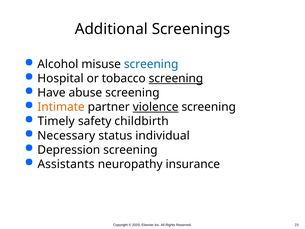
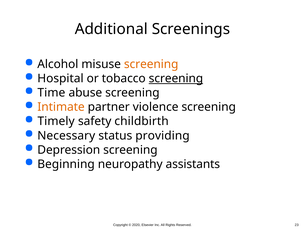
screening colour: blue -> orange (151, 64)
Have: Have -> Time (51, 93)
violence underline: present -> none (156, 107)
individual: individual -> providing (162, 135)
Assistants: Assistants -> Beginning (66, 164)
insurance: insurance -> assistants (193, 164)
